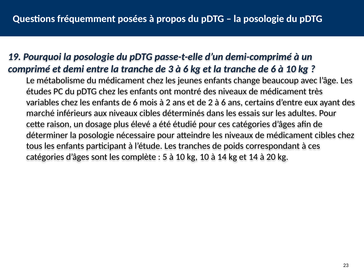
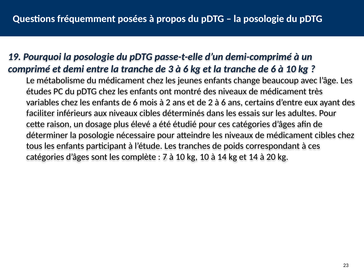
marché: marché -> faciliter (40, 113)
5: 5 -> 7 (165, 157)
